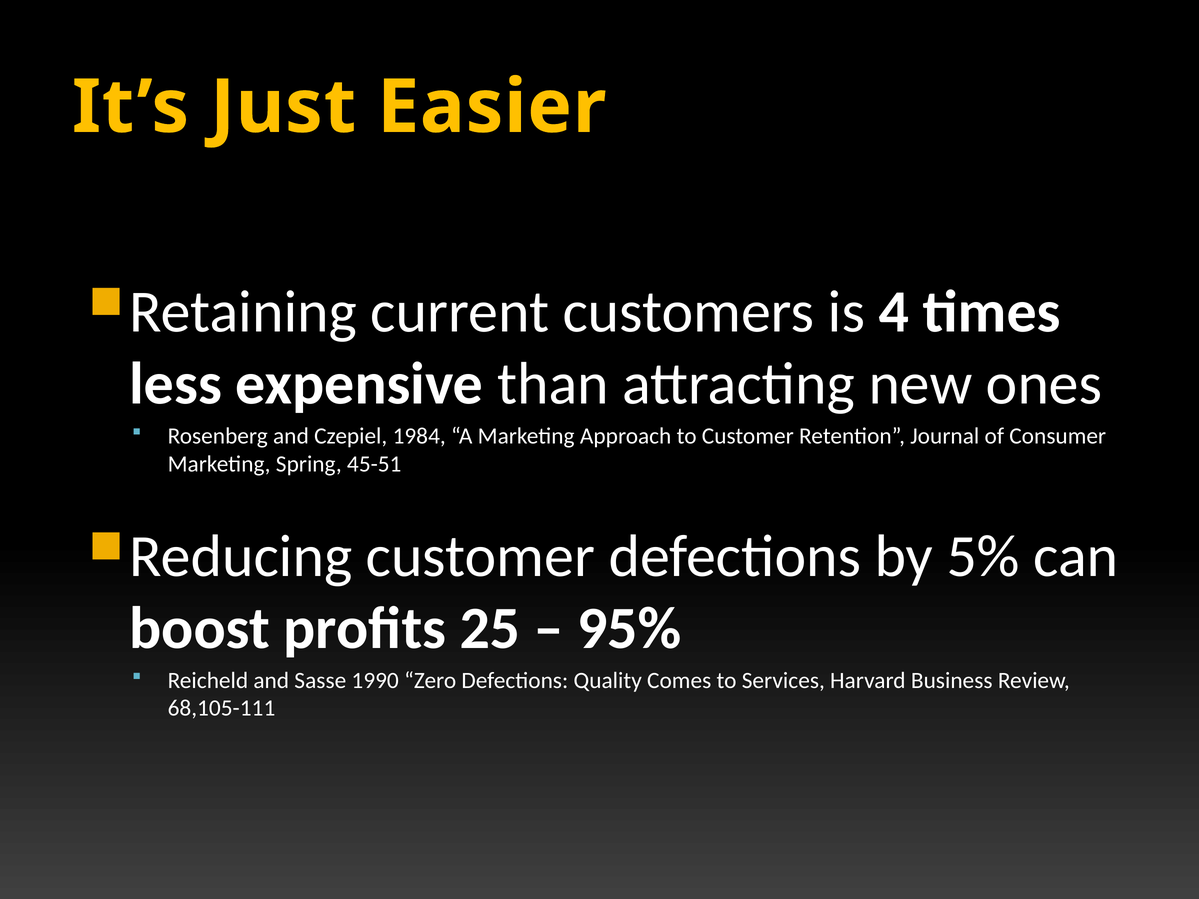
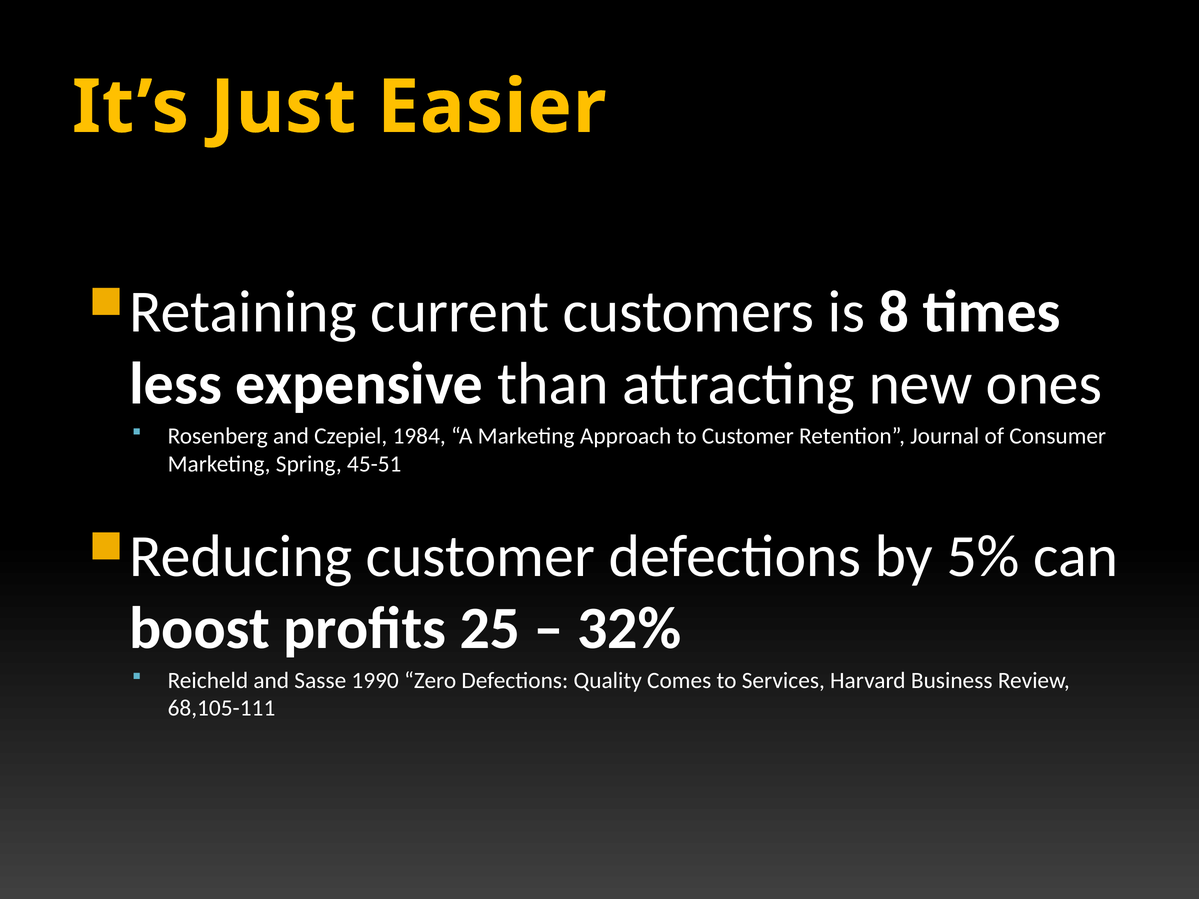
4: 4 -> 8 (894, 312)
95%: 95% -> 32% (629, 628)
